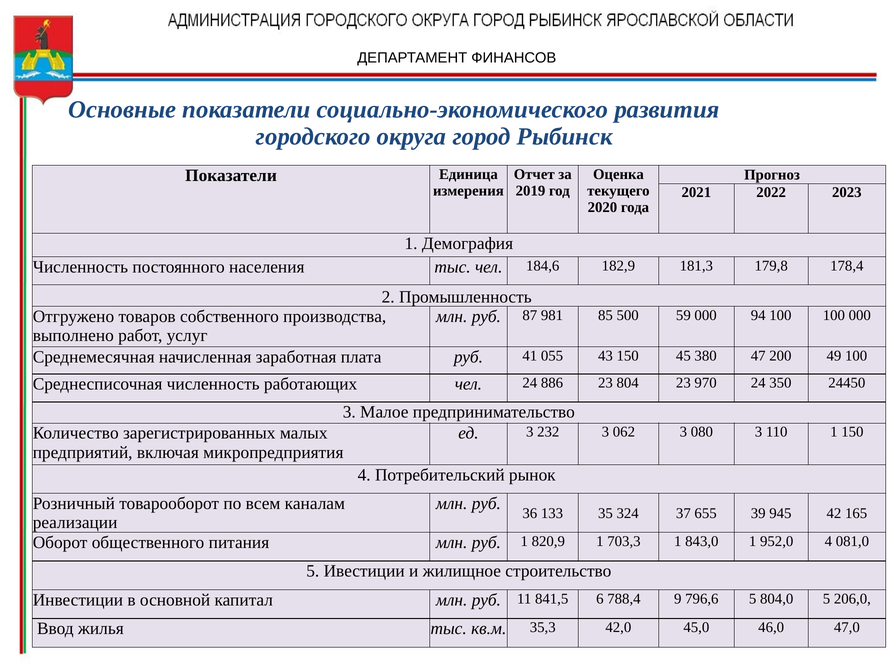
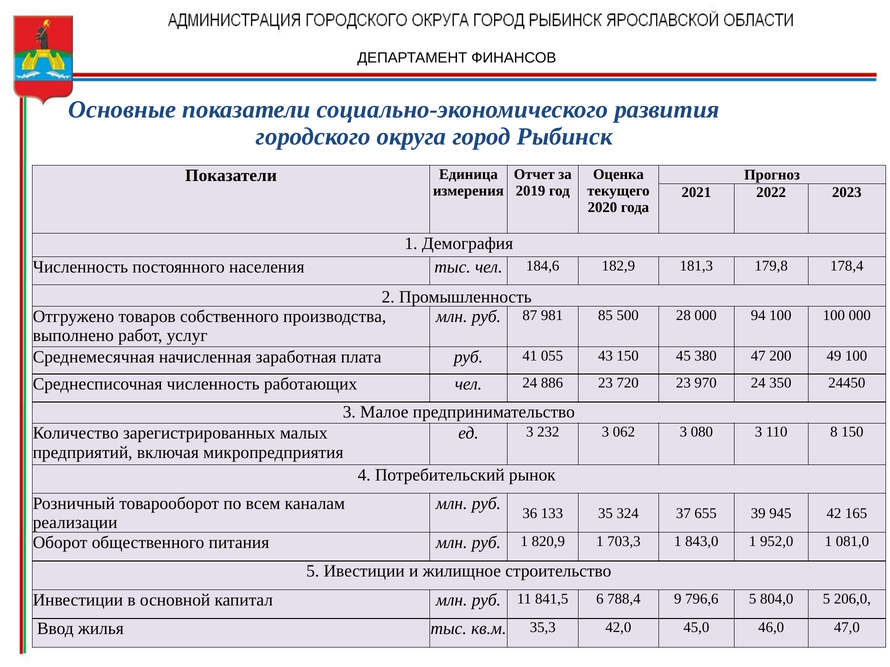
59: 59 -> 28 (683, 316)
804: 804 -> 720 (628, 383)
110 1: 1 -> 8 (834, 432)
952,0 4: 4 -> 1 (828, 542)
